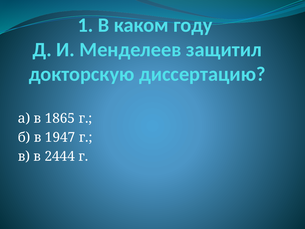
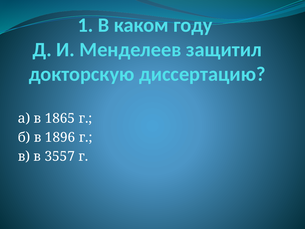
1947: 1947 -> 1896 (60, 137)
2444: 2444 -> 3557 (60, 156)
